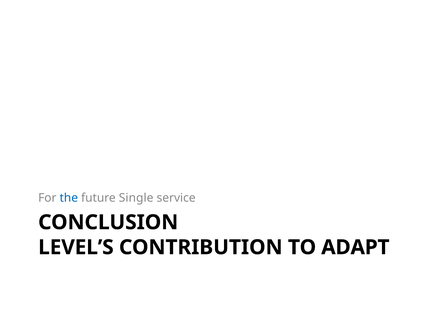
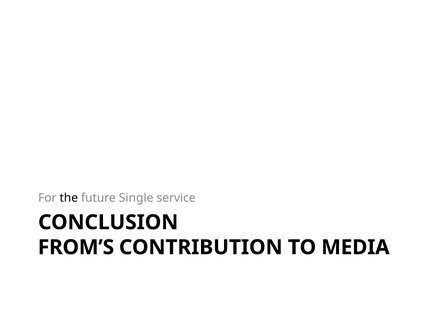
the colour: blue -> black (69, 198)
LEVEL’S: LEVEL’S -> FROM’S (76, 248)
ADAPT: ADAPT -> MEDIA (355, 248)
